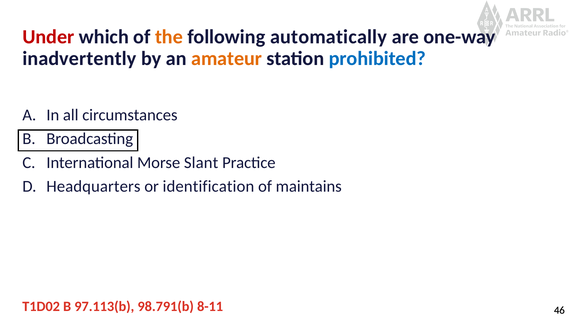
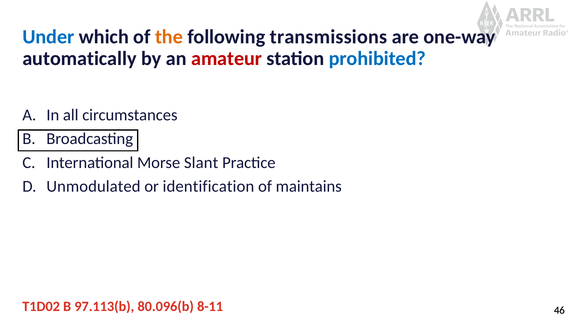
Under colour: red -> blue (48, 37)
automatically: automatically -> transmissions (328, 37)
inadvertently: inadvertently -> automatically (79, 59)
amateur colour: orange -> red (227, 59)
Headquarters: Headquarters -> Unmodulated (93, 186)
98.791(b: 98.791(b -> 80.096(b (166, 306)
